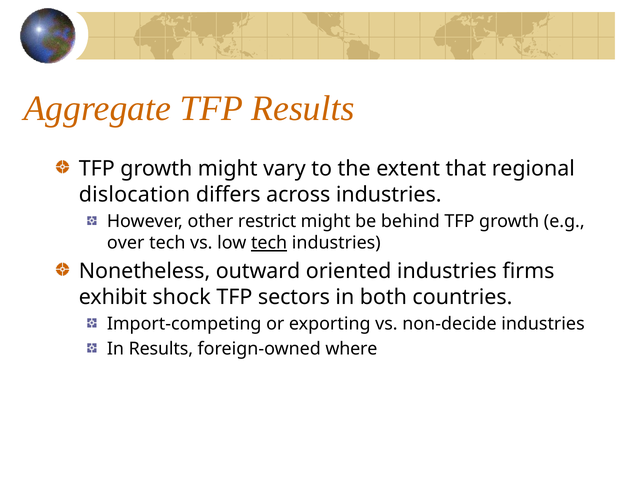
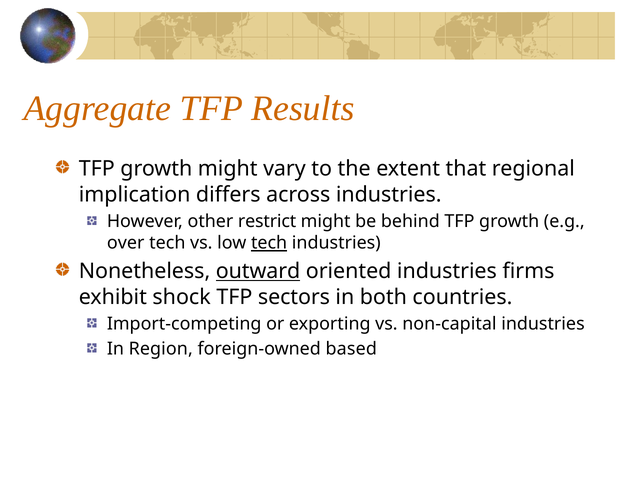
dislocation: dislocation -> implication (135, 194)
outward underline: none -> present (258, 271)
non-decide: non-decide -> non-capital (449, 323)
In Results: Results -> Region (161, 348)
where: where -> based (351, 348)
